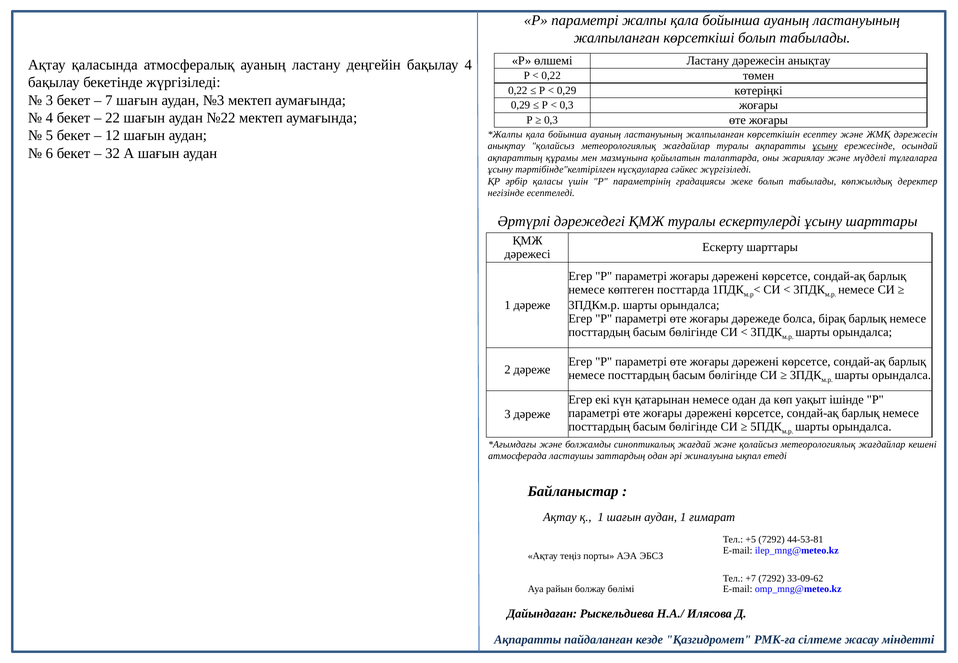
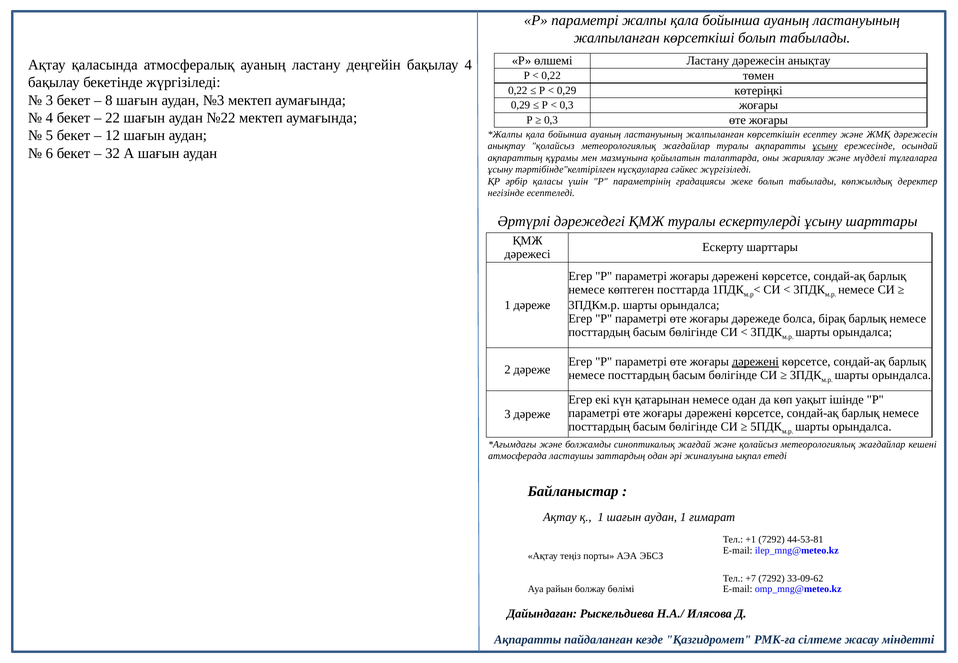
7: 7 -> 8 (109, 100)
дәрежені underline: none -> present (755, 362)
+5: +5 -> +1 (751, 540)
